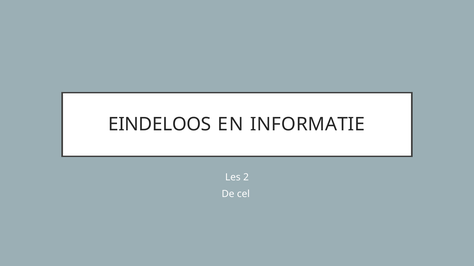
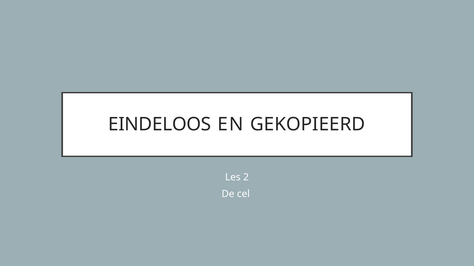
INFORMATIE: INFORMATIE -> GEKOPIEERD (308, 125)
